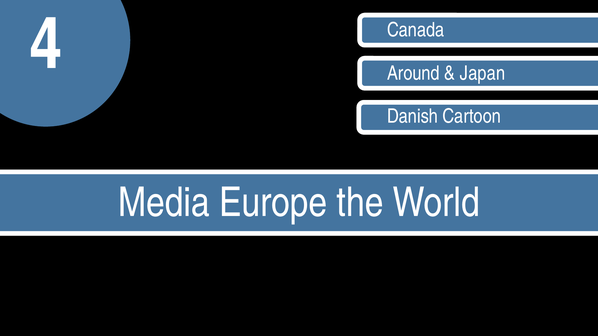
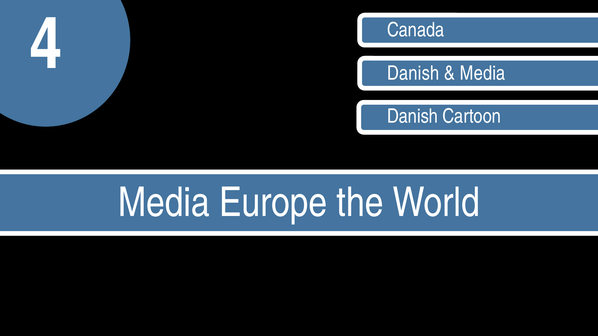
Around: Around -> Danish (413, 73)
Japan: Japan -> Media (483, 73)
